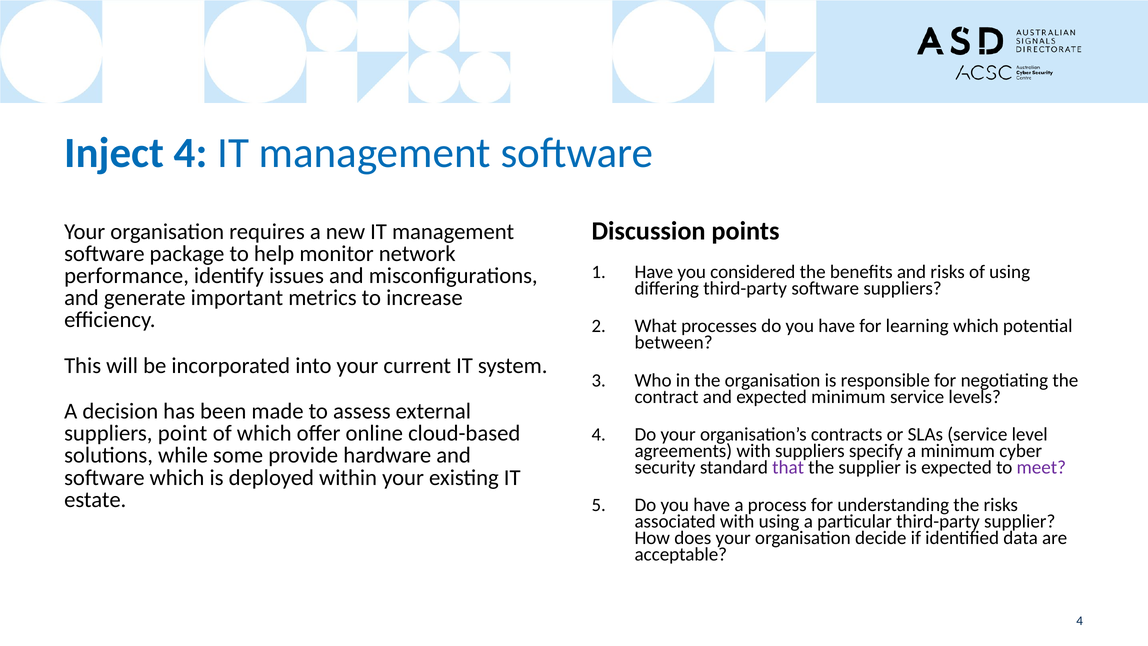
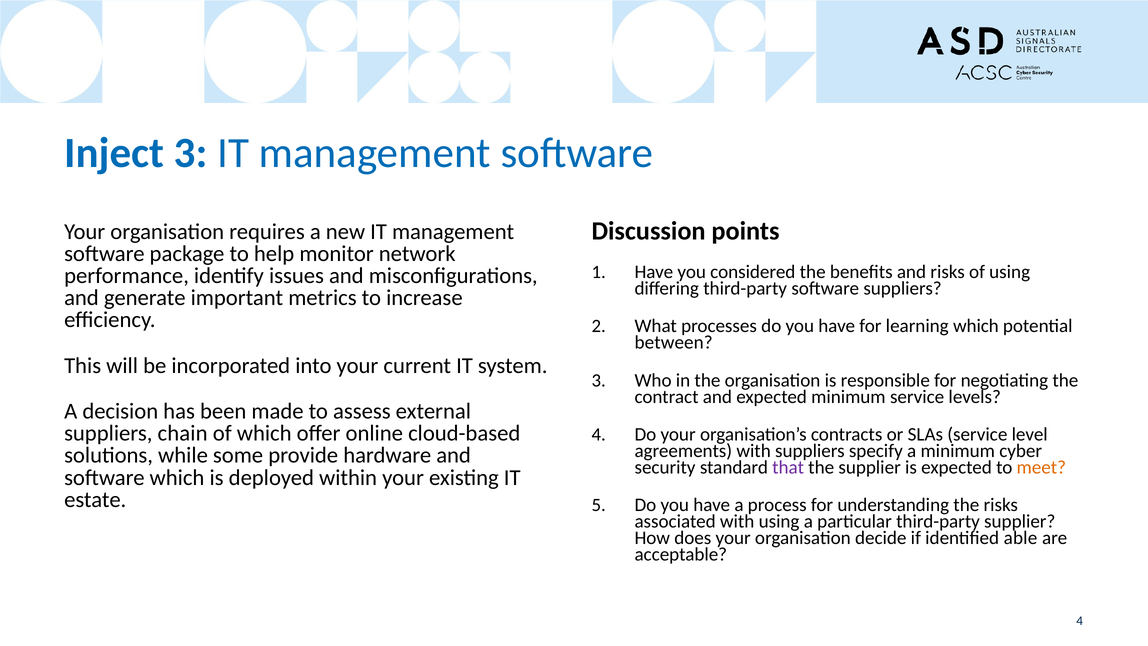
Inject 4: 4 -> 3 (191, 153)
point: point -> chain (183, 433)
meet colour: purple -> orange (1041, 467)
data: data -> able (1020, 538)
